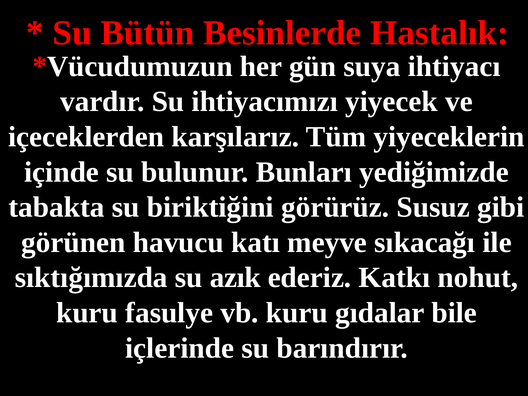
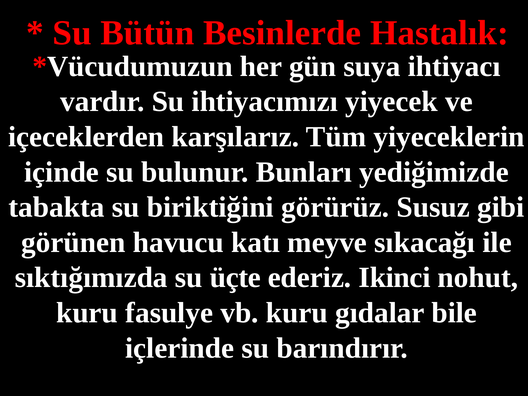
azık: azık -> üçte (235, 278)
Katkı: Katkı -> Ikinci (395, 278)
